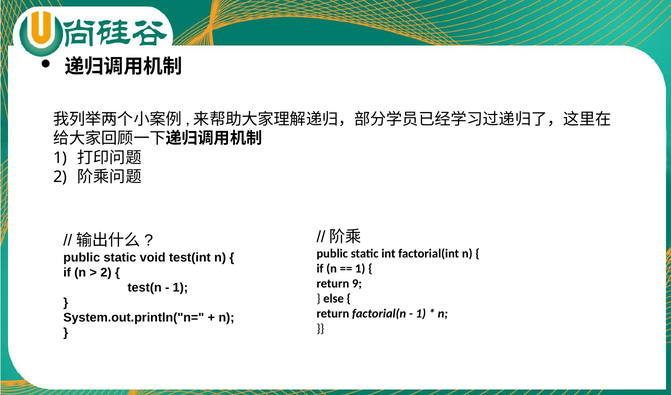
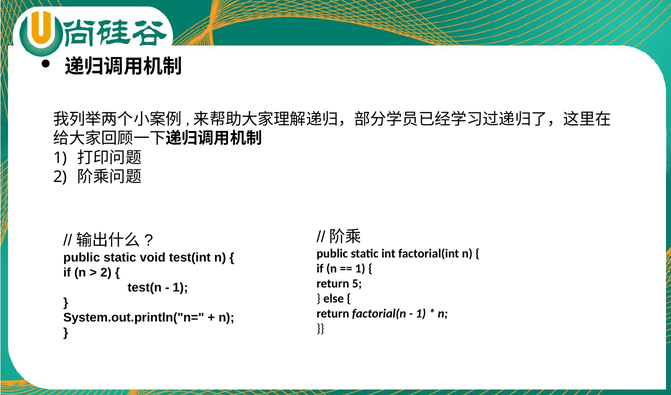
9: 9 -> 5 (357, 284)
